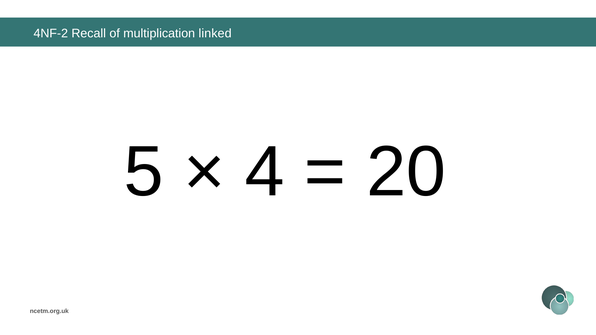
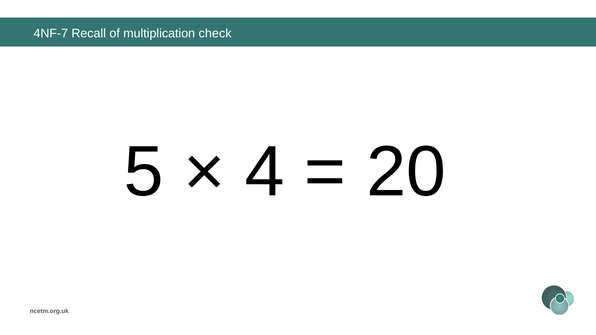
4NF-2: 4NF-2 -> 4NF-7 (51, 33)
linked: linked -> check (215, 33)
